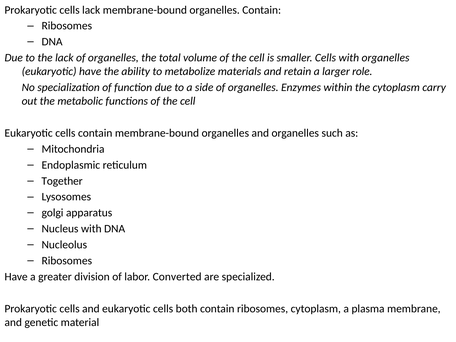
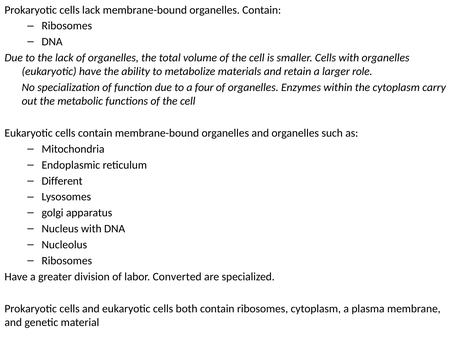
side: side -> four (204, 87)
Together: Together -> Different (62, 181)
